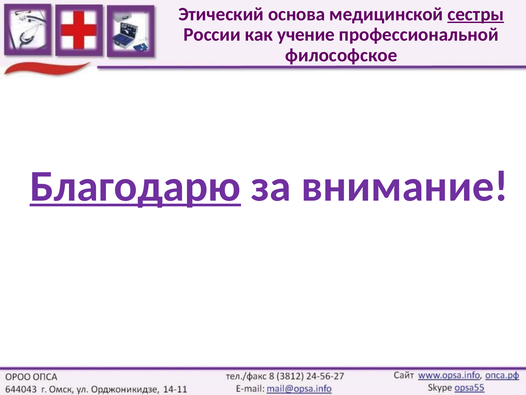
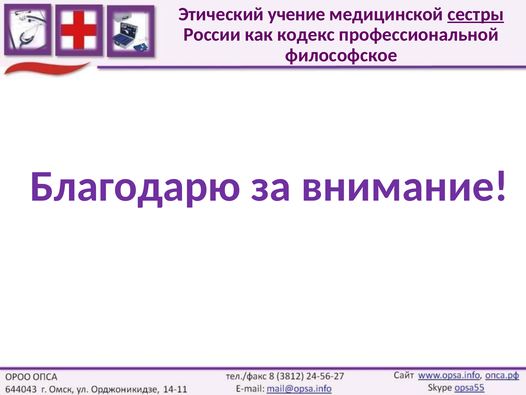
основа: основа -> учение (297, 14)
учение: учение -> кодекс (306, 35)
Благодарю underline: present -> none (135, 186)
